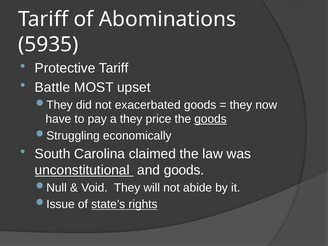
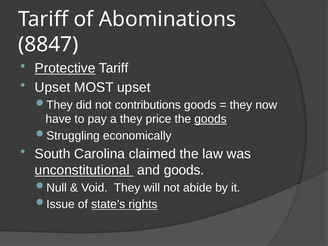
5935: 5935 -> 8847 (48, 44)
Protective underline: none -> present (65, 68)
Battle: Battle -> Upset (53, 87)
exacerbated: exacerbated -> contributions (148, 105)
